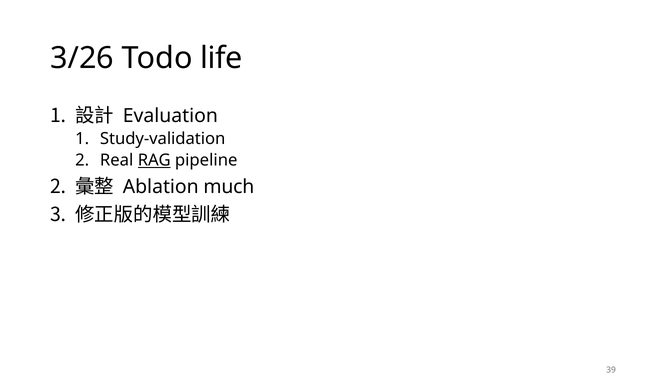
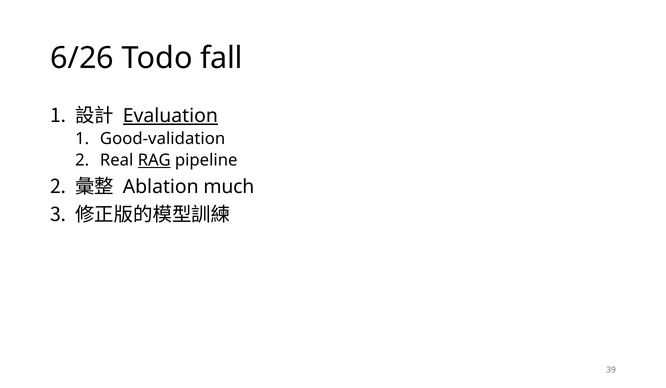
3/26: 3/26 -> 6/26 (82, 58)
life: life -> fall (221, 58)
Evaluation underline: none -> present (170, 116)
Study-validation: Study-validation -> Good-validation (163, 139)
